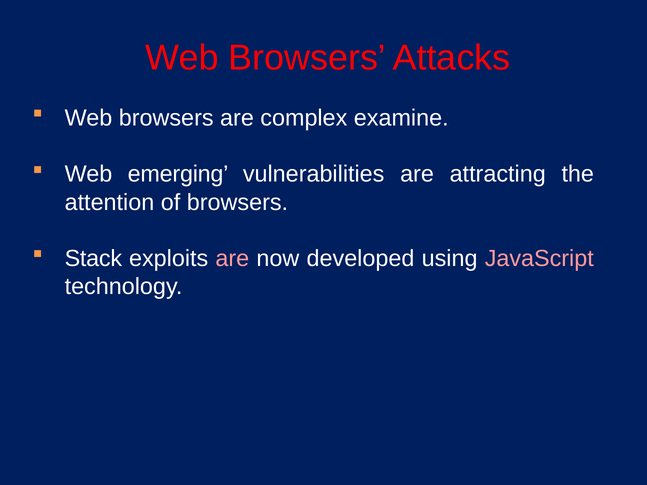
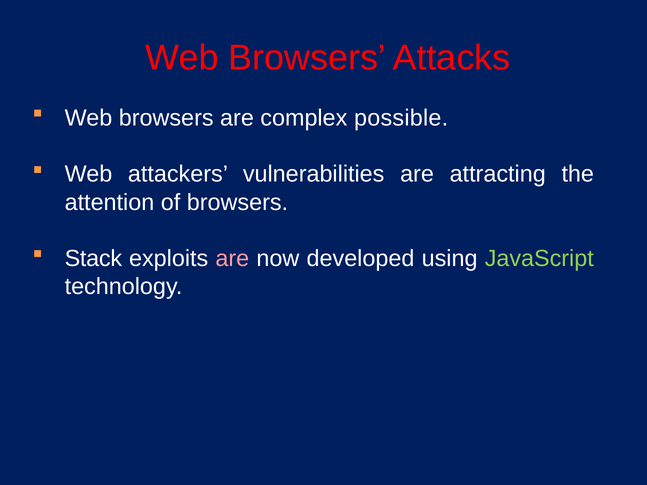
examine: examine -> possible (401, 118)
emerging: emerging -> attackers (178, 174)
JavaScript colour: pink -> light green (539, 259)
